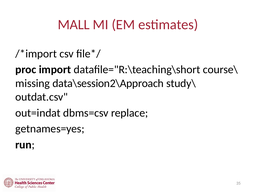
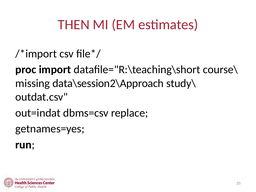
MALL: MALL -> THEN (74, 25)
